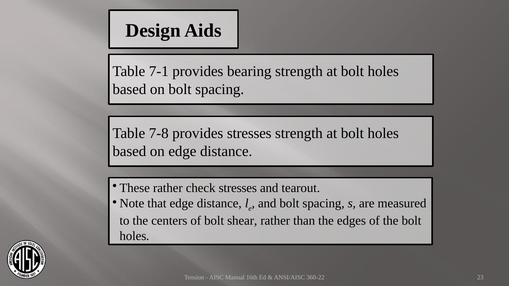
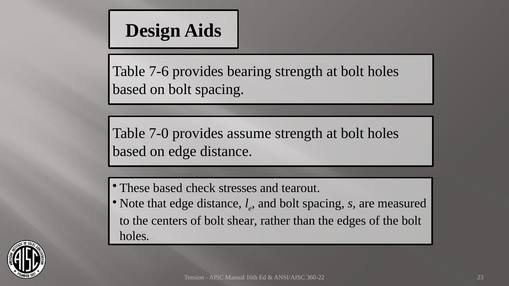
7-1: 7-1 -> 7-6 (159, 71)
7-8: 7-8 -> 7-0 (159, 133)
provides stresses: stresses -> assume (249, 133)
These rather: rather -> based (168, 188)
